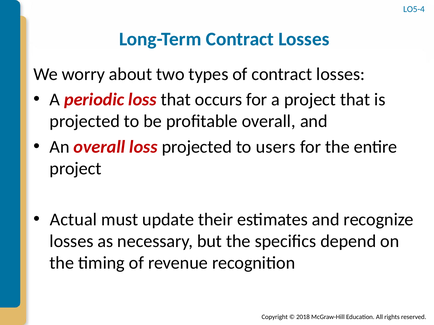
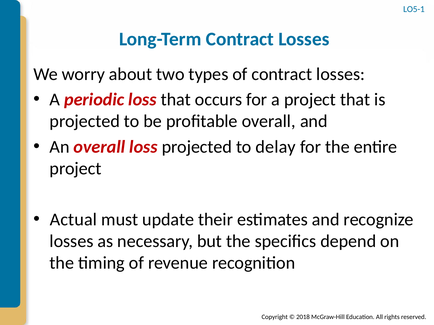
LO5-4: LO5-4 -> LO5-1 (414, 9)
users: users -> delay (276, 147)
